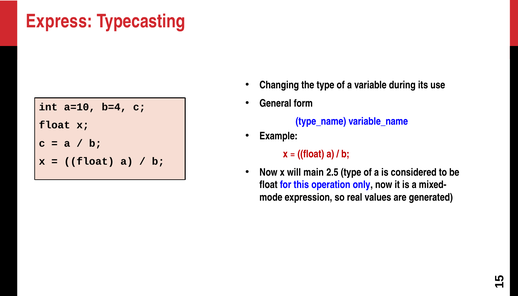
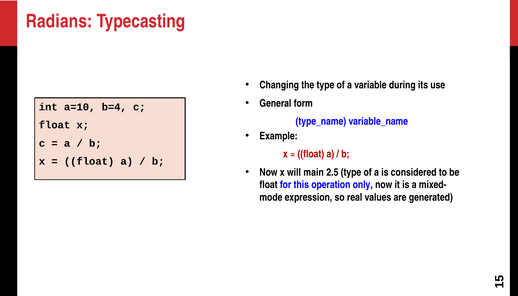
Express: Express -> Radians (59, 21)
